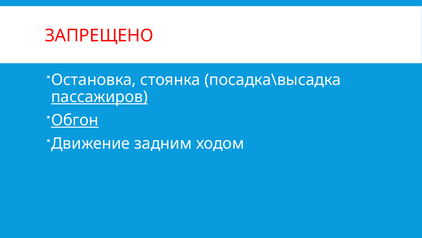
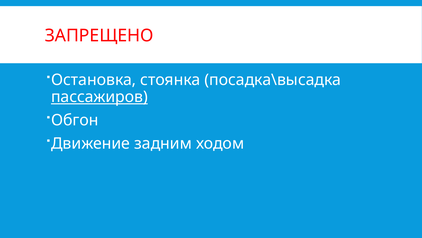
Обгон underline: present -> none (75, 120)
